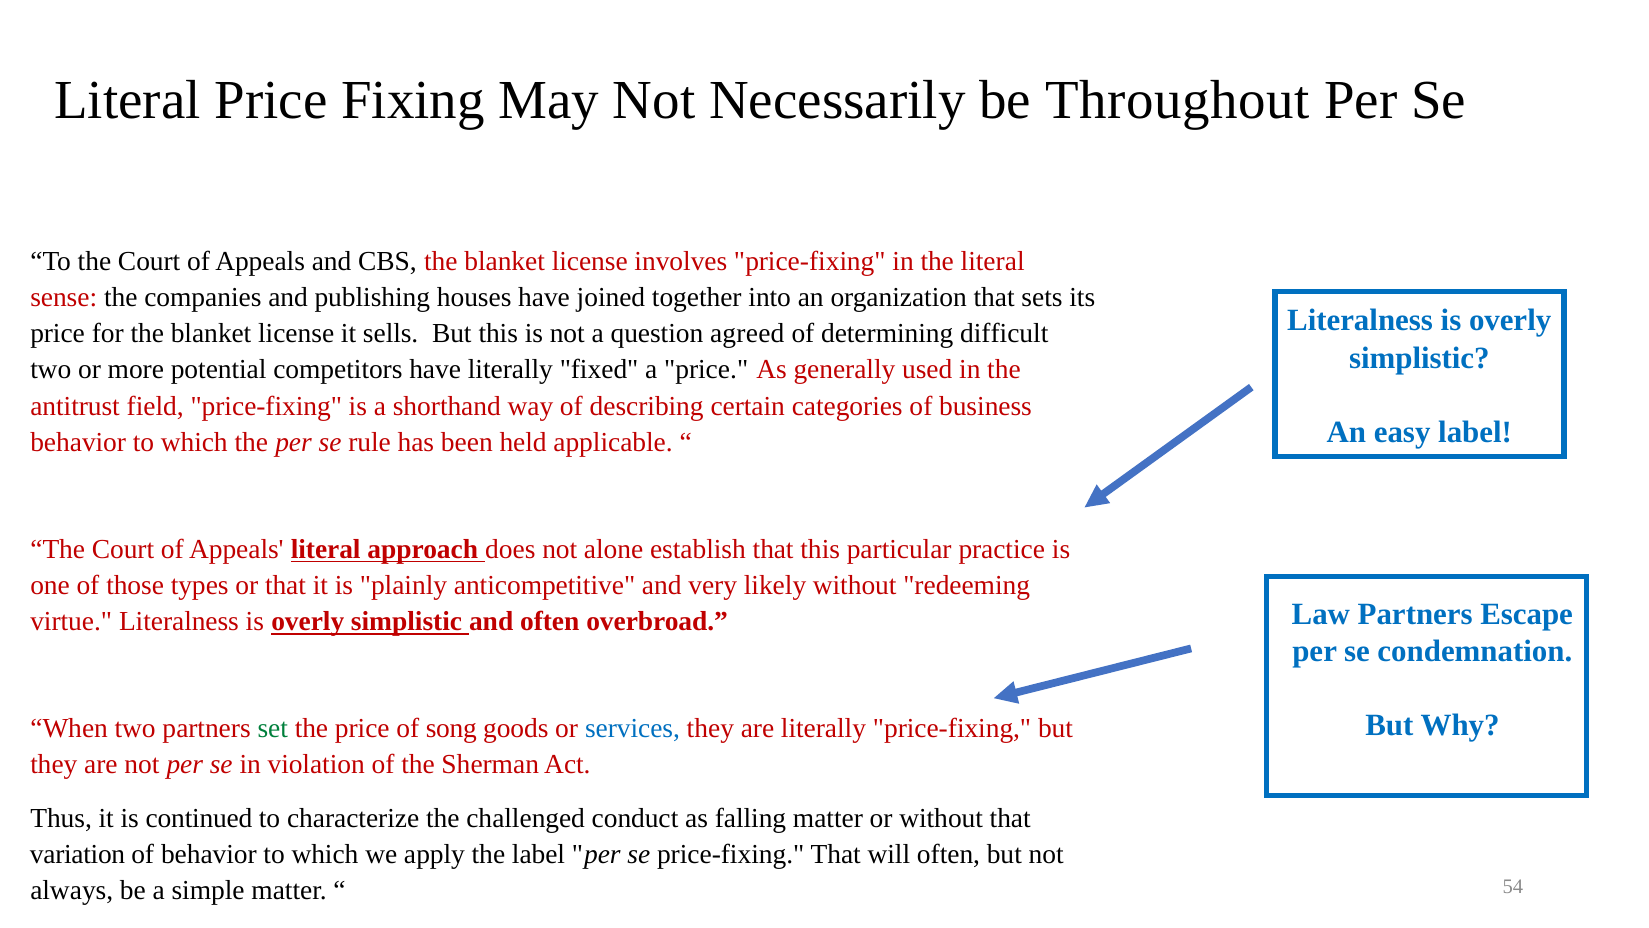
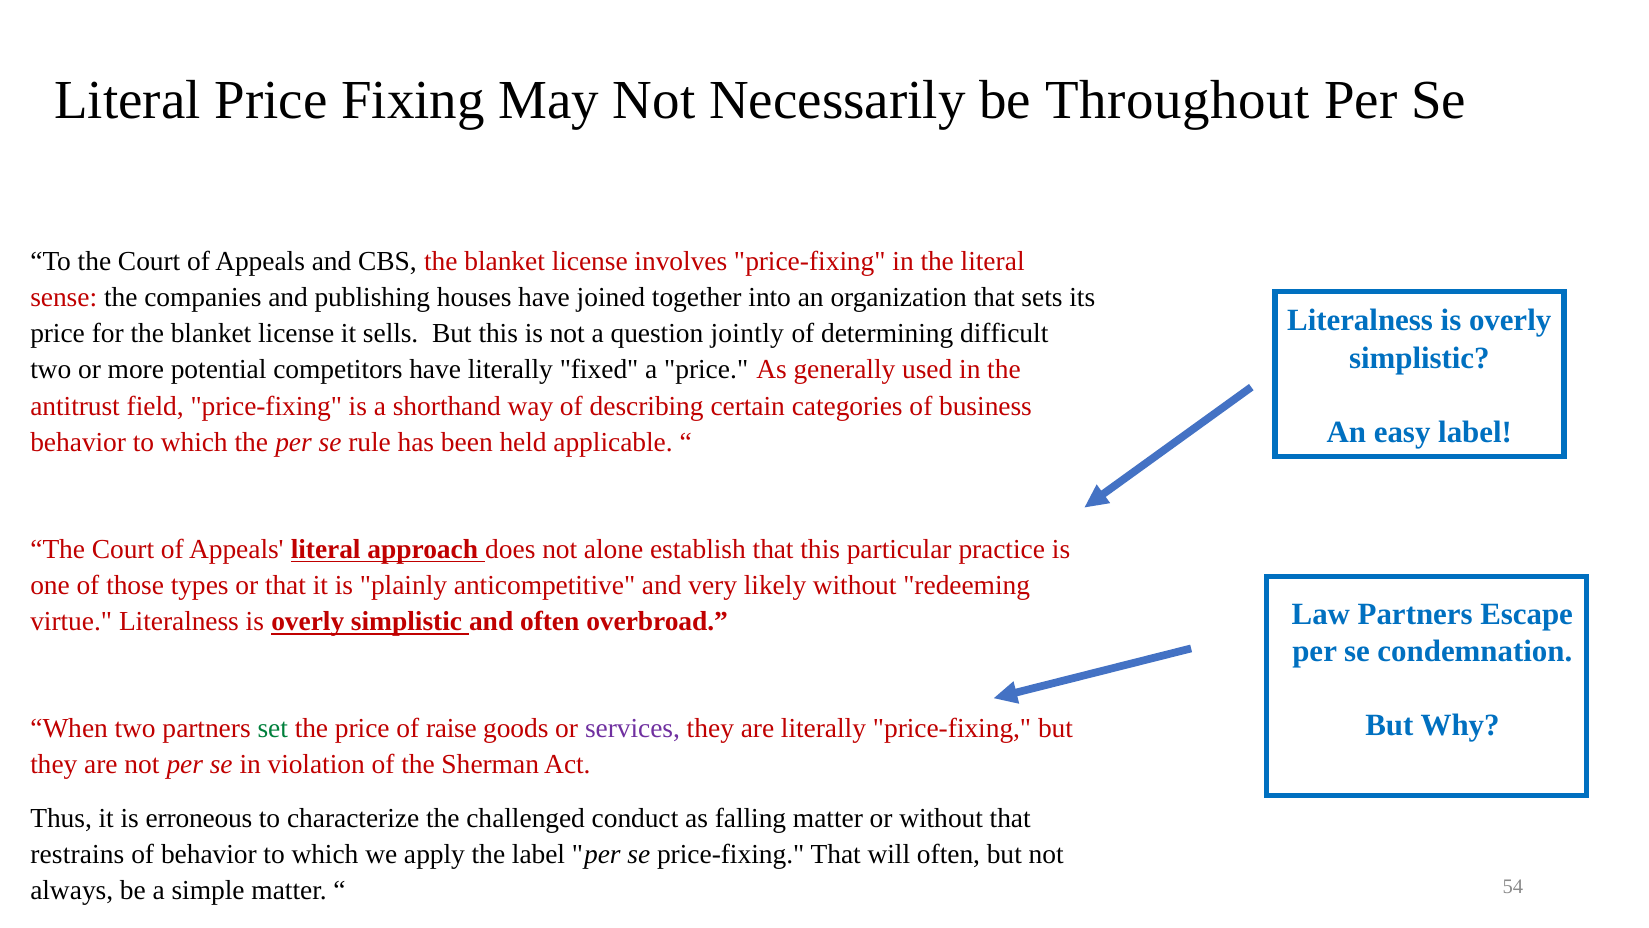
agreed: agreed -> jointly (747, 333)
song: song -> raise (451, 728)
services colour: blue -> purple (633, 728)
continued: continued -> erroneous (199, 818)
variation: variation -> restrains (77, 854)
